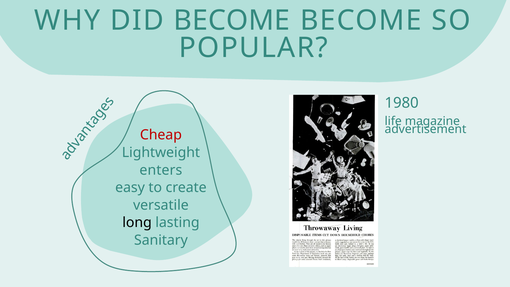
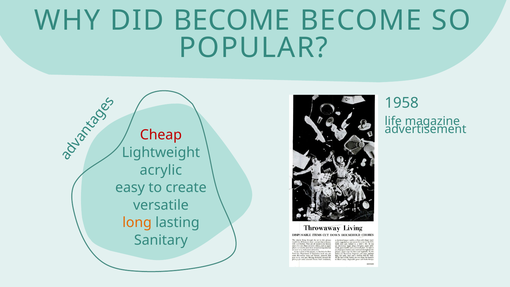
1980: 1980 -> 1958 (402, 103)
enters: enters -> acrylic (161, 170)
long colour: black -> orange (137, 223)
